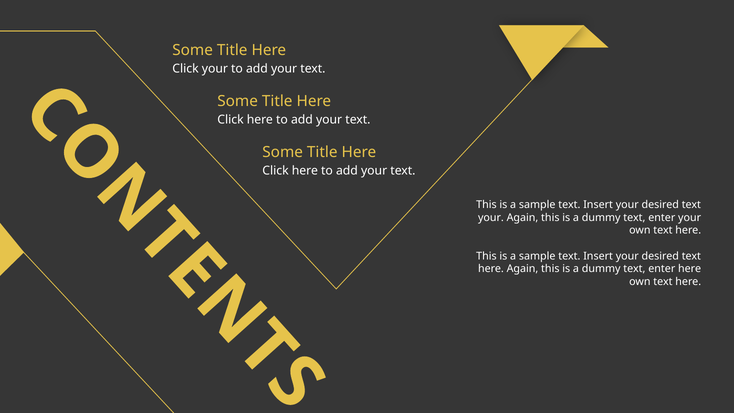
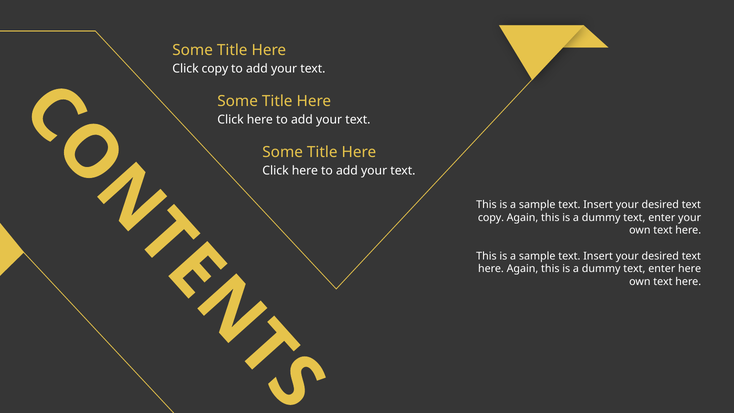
Click your: your -> copy (215, 69)
your: your -> copy (491, 217)
